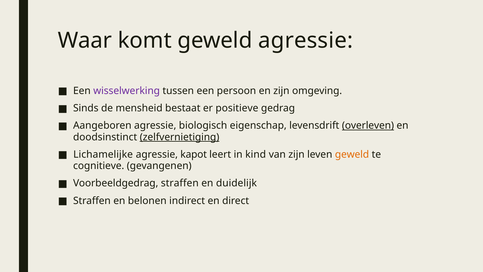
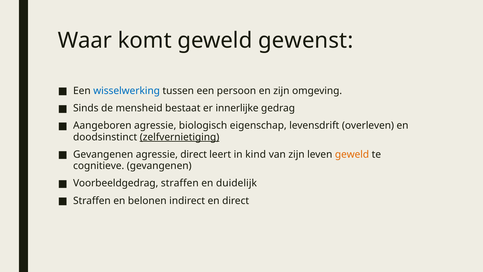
geweld agressie: agressie -> gewenst (306, 41)
wisselwerking colour: purple -> blue (127, 91)
positieve: positieve -> innerlijke (237, 108)
overleven underline: present -> none (368, 125)
Lichamelijke: Lichamelijke -> Gevangenen (103, 154)
agressie kapot: kapot -> direct (194, 154)
